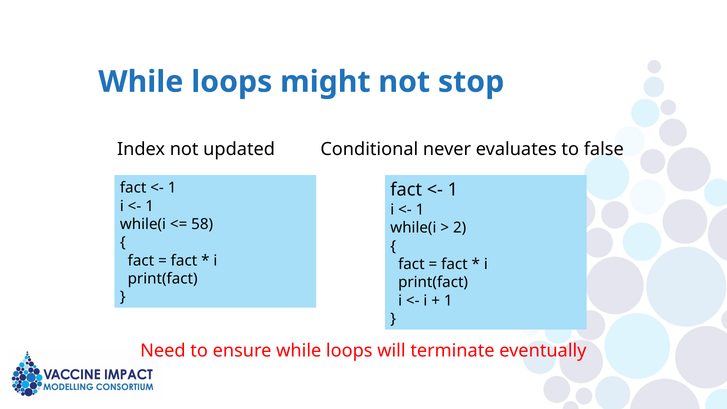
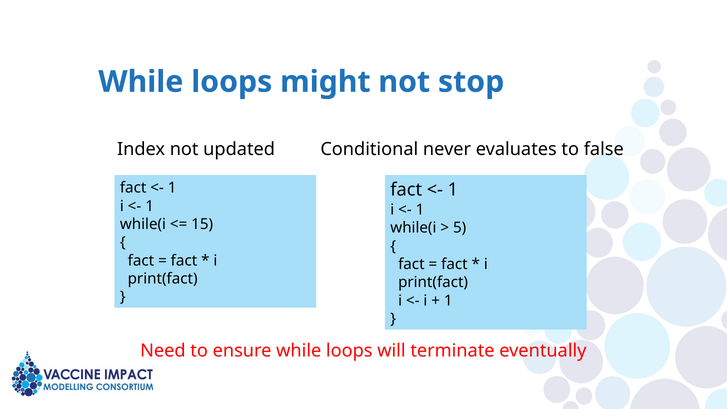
58: 58 -> 15 (202, 224)
2: 2 -> 5 (460, 228)
